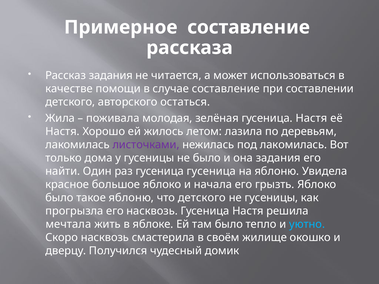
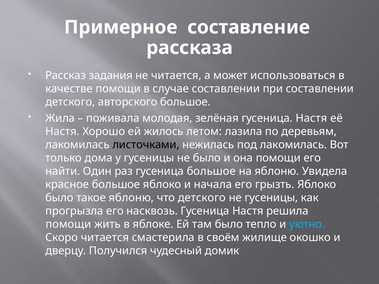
случае составление: составление -> составлении (226, 89)
авторского остаться: остаться -> большое (185, 102)
листочками colour: purple -> black (146, 145)
она задания: задания -> помощи (278, 158)
гусеница гусеница: гусеница -> большое (211, 171)
мечтала: мечтала -> помощи (68, 224)
Скоро насквозь: насквозь -> читается (105, 238)
